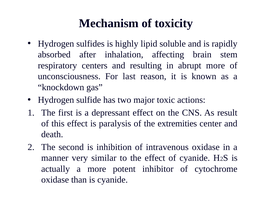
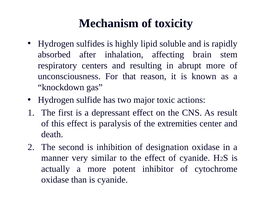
last: last -> that (129, 76)
intravenous: intravenous -> designation (167, 147)
